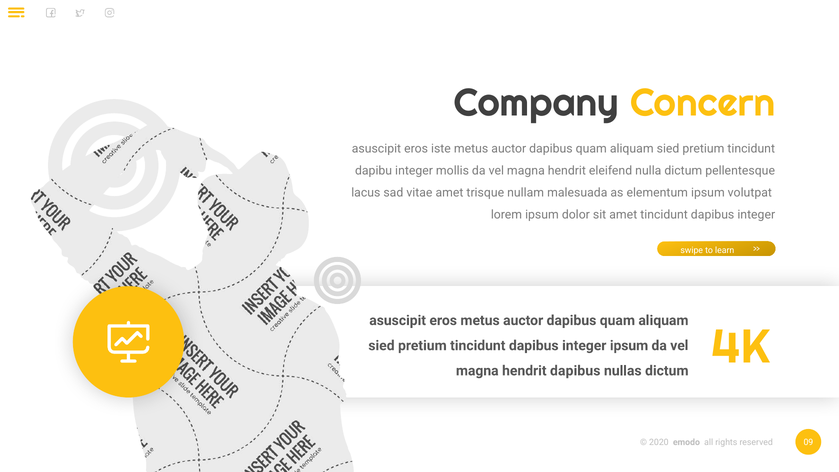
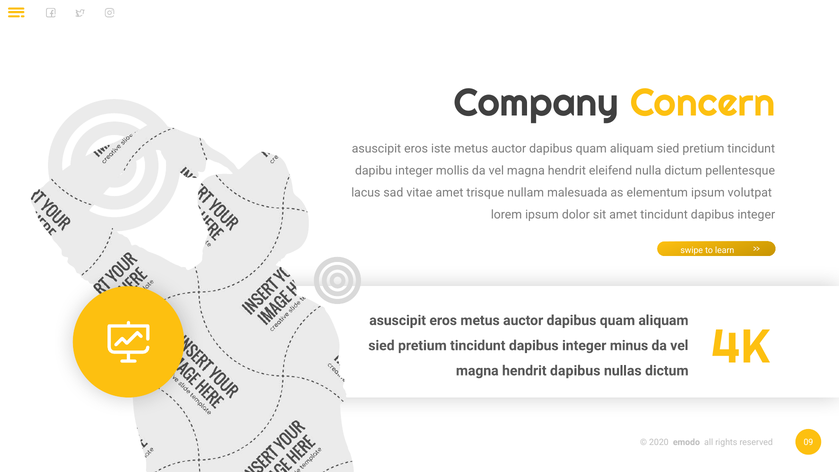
integer ipsum: ipsum -> minus (629, 345)
